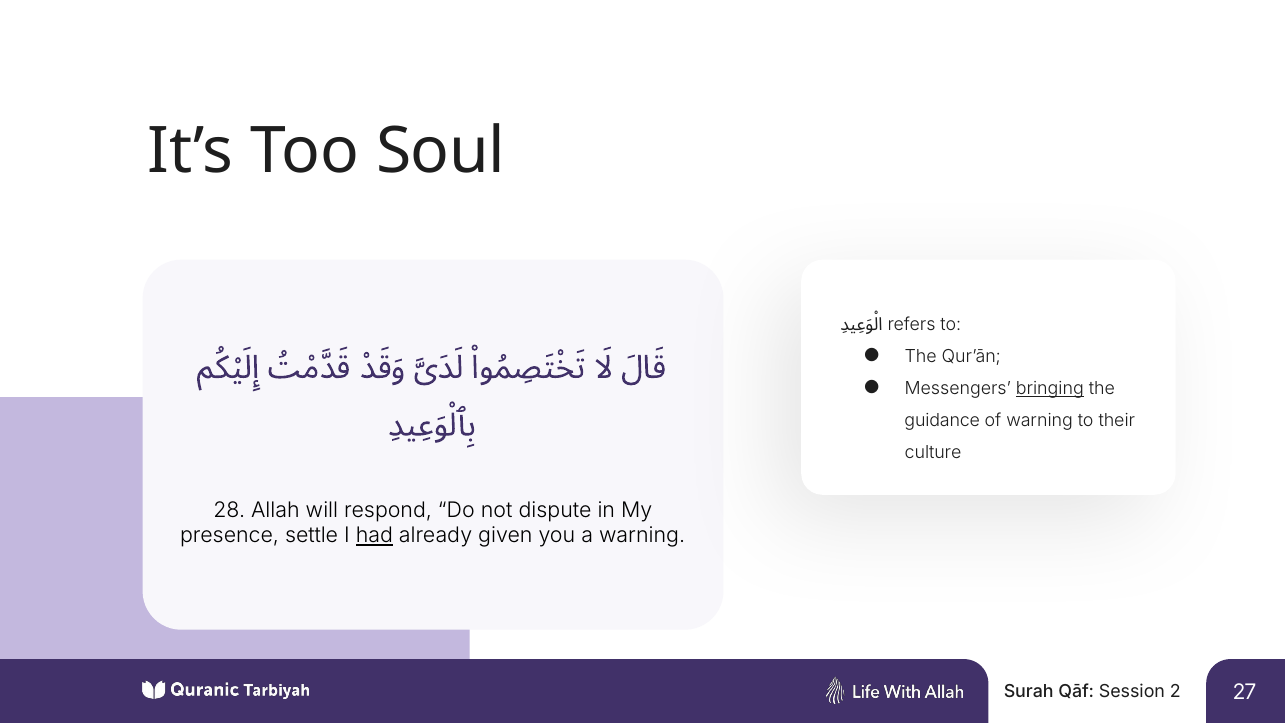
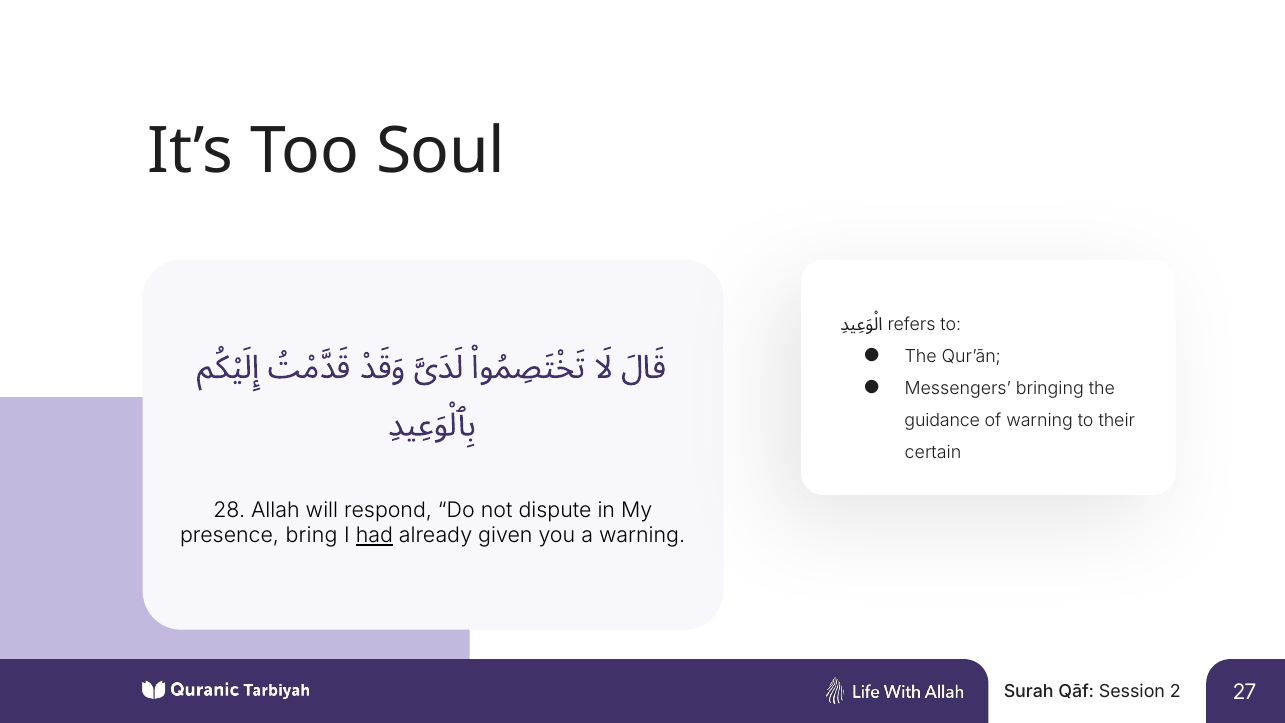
bringing underline: present -> none (1050, 388)
culture: culture -> certain (933, 453)
settle: settle -> bring (311, 536)
